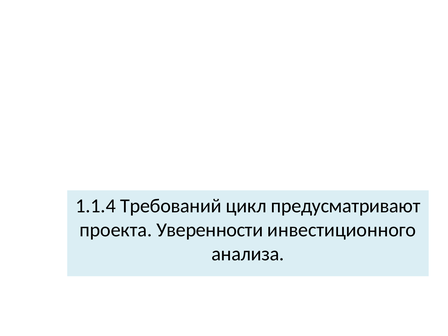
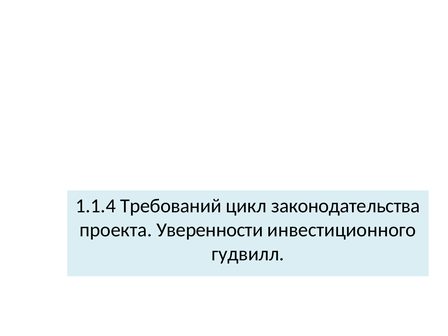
предусматривают: предусматривают -> законодательства (346, 206)
анализа: анализа -> гудвилл (248, 254)
